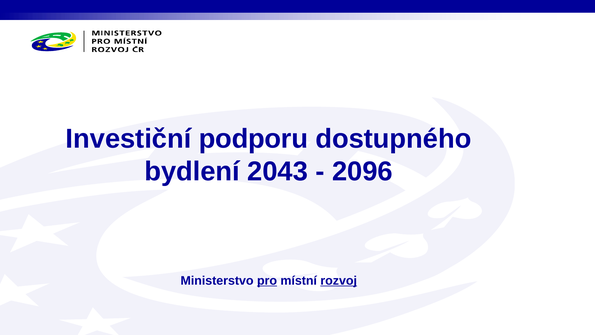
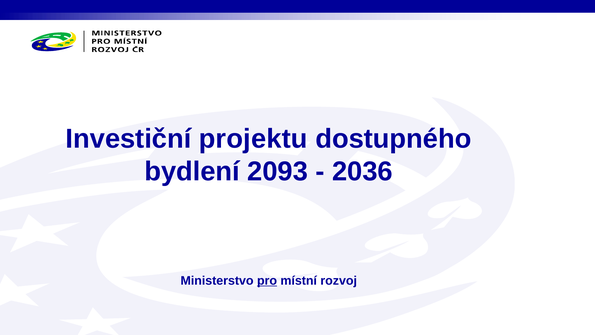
podporu: podporu -> projektu (253, 139)
2043: 2043 -> 2093 (278, 171)
2096: 2096 -> 2036 (362, 171)
rozvoj underline: present -> none (339, 280)
